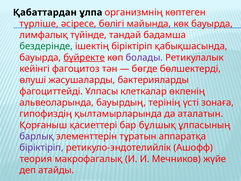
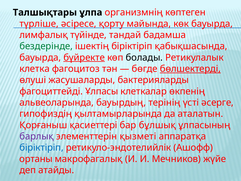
Қабаттардан: Қабаттардан -> Талшықтары (45, 12)
бөлігі: бөлігі -> қорту (112, 24)
болады colour: purple -> black (144, 57)
кейінгі: кейінгі -> клетка (35, 69)
бөлшектерді underline: none -> present (190, 69)
зонаға: зонаға -> әсерге (218, 102)
тұратын: тұратын -> қызметі (138, 136)
біріктіріп colour: purple -> blue (42, 147)
теория: теория -> ортаны (36, 159)
